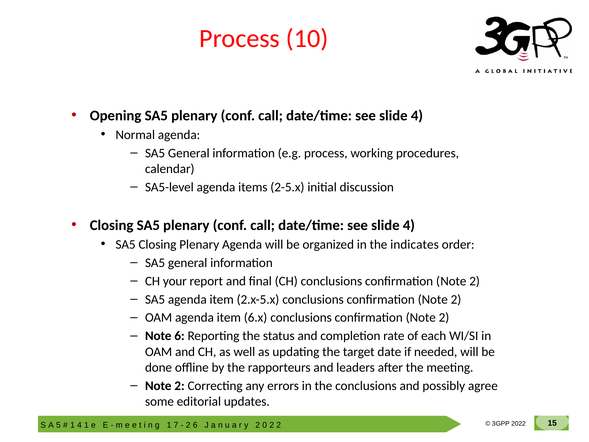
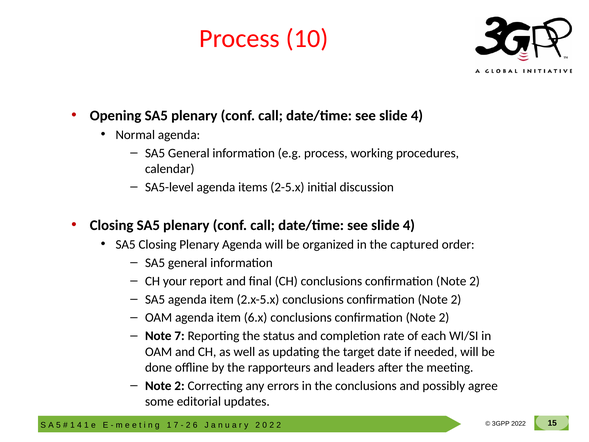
indicates: indicates -> captured (415, 244)
Note 6: 6 -> 7 (180, 336)
